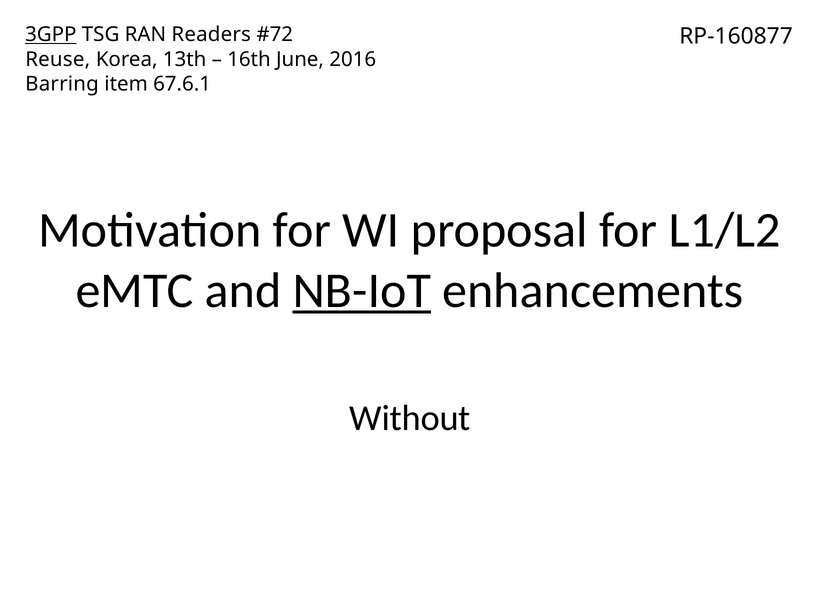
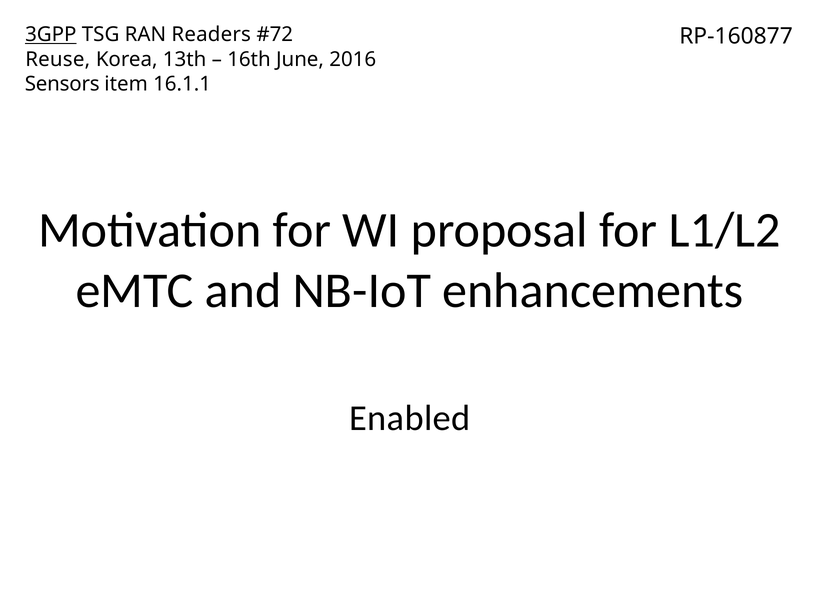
Barring: Barring -> Sensors (62, 84)
67.6.1: 67.6.1 -> 16.1.1 (182, 84)
NB-IoT underline: present -> none (362, 291)
Without: Without -> Enabled (410, 418)
